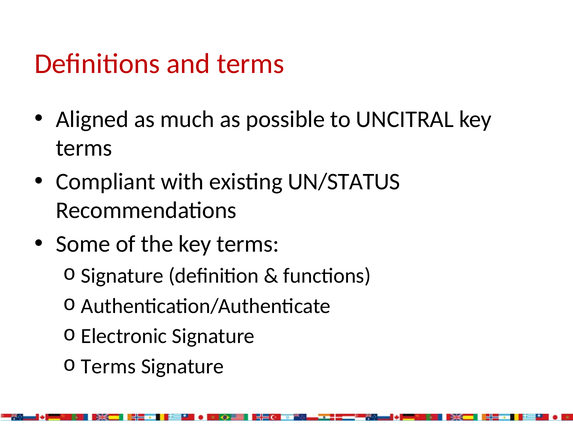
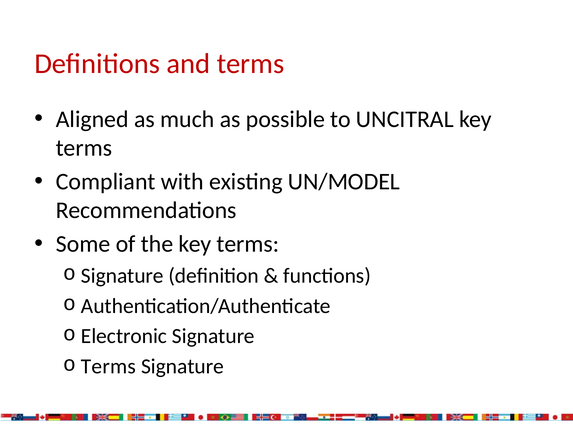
UN/STATUS: UN/STATUS -> UN/MODEL (344, 182)
